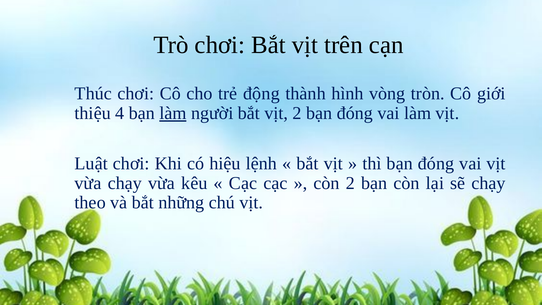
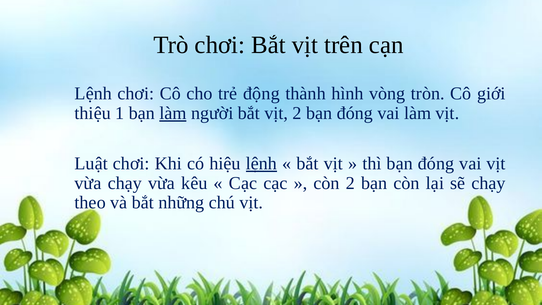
Thúc: Thúc -> Lệnh (93, 94)
4: 4 -> 1 (120, 113)
lệnh underline: none -> present (261, 163)
